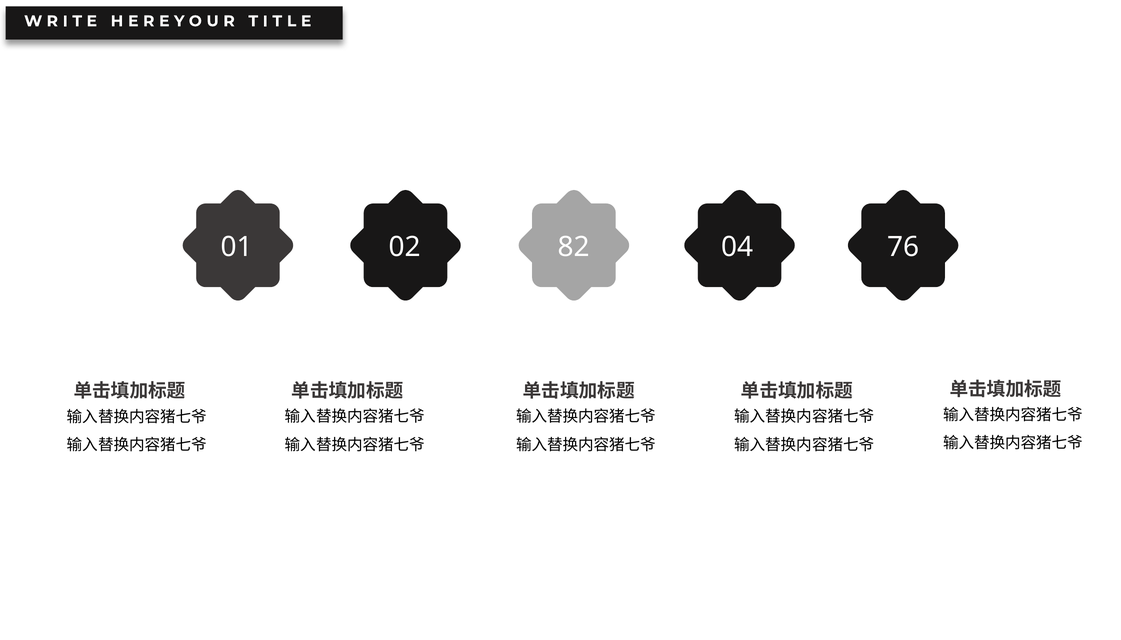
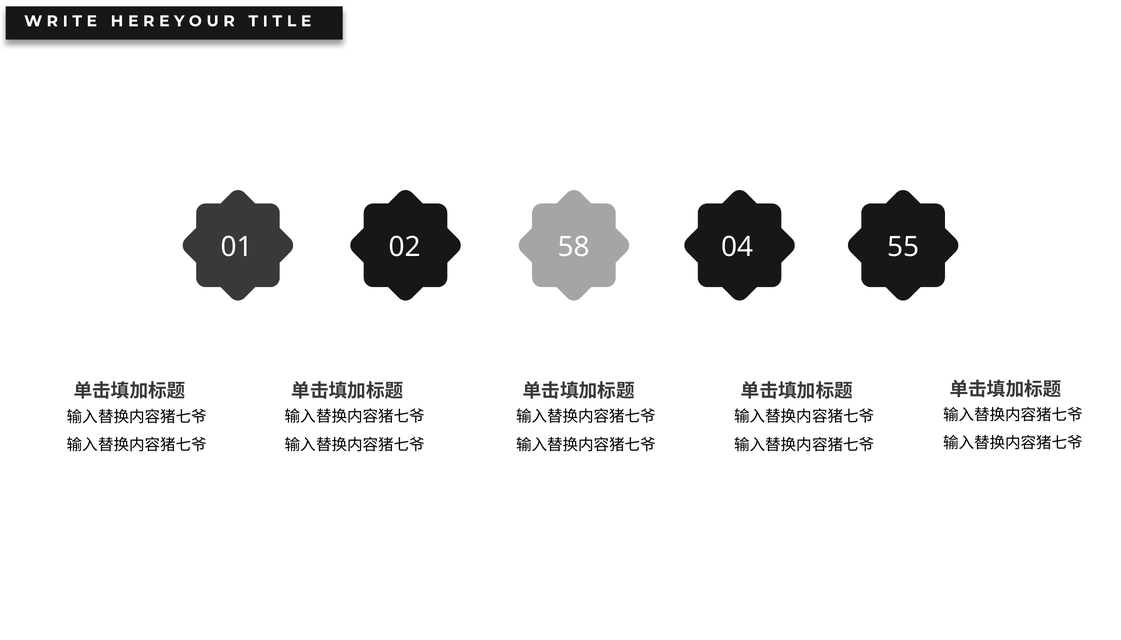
82: 82 -> 58 (574, 247)
76: 76 -> 55 (903, 247)
